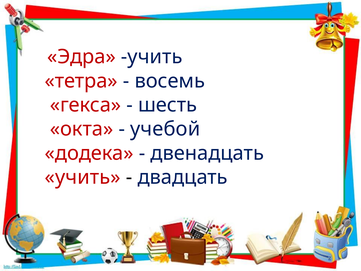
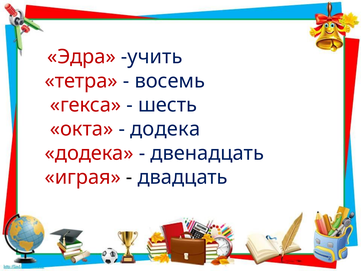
учебой: учебой -> додека (165, 129)
учить: учить -> играя (83, 177)
